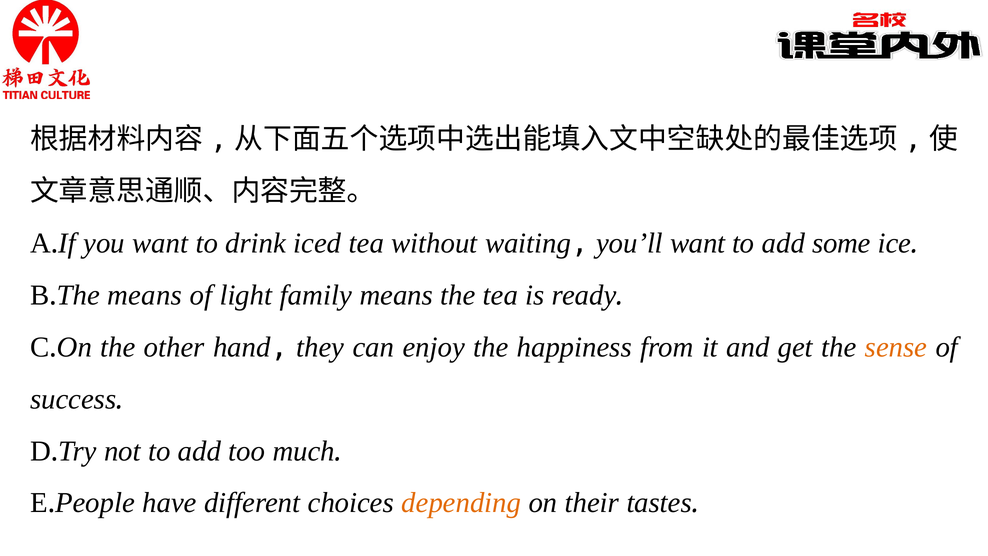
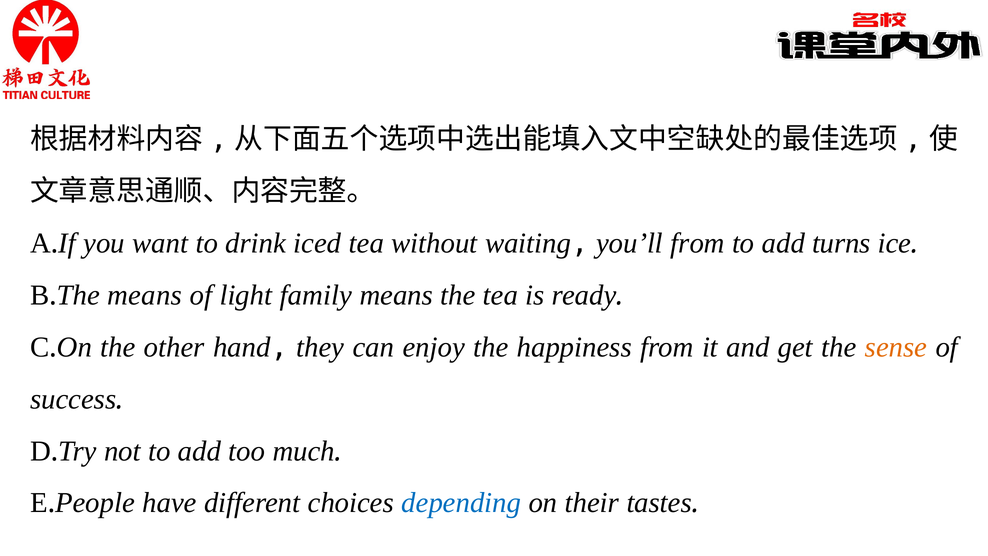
you’ll want: want -> from (698, 243)
some: some -> turns (841, 243)
depending colour: orange -> blue (461, 503)
